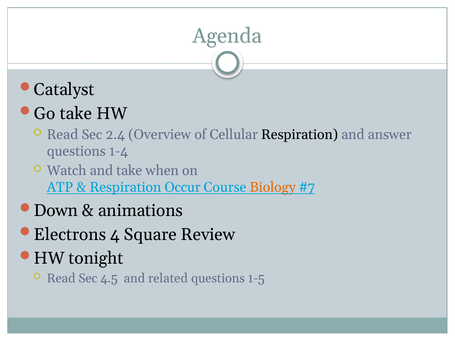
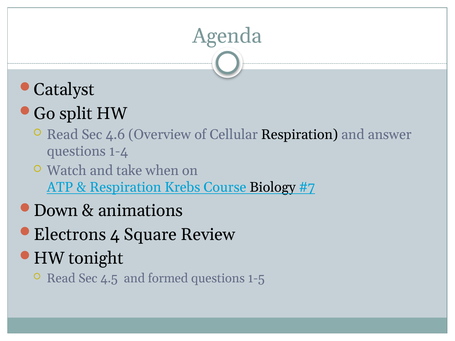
Go take: take -> split (76, 114)
2.4: 2.4 -> 4.6 (115, 135)
Occur: Occur -> Krebs (182, 187)
Biology colour: orange -> black (273, 187)
related: related -> formed (168, 279)
